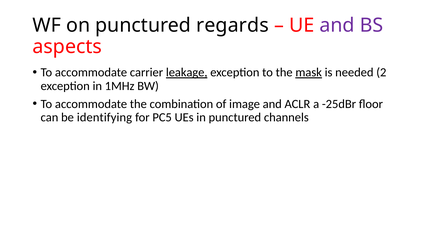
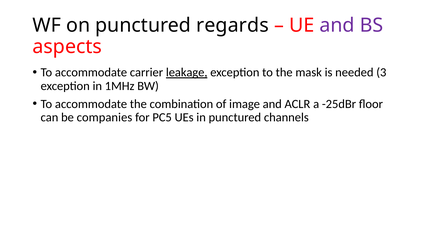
mask underline: present -> none (309, 72)
2: 2 -> 3 (381, 72)
identifying: identifying -> companies (104, 117)
